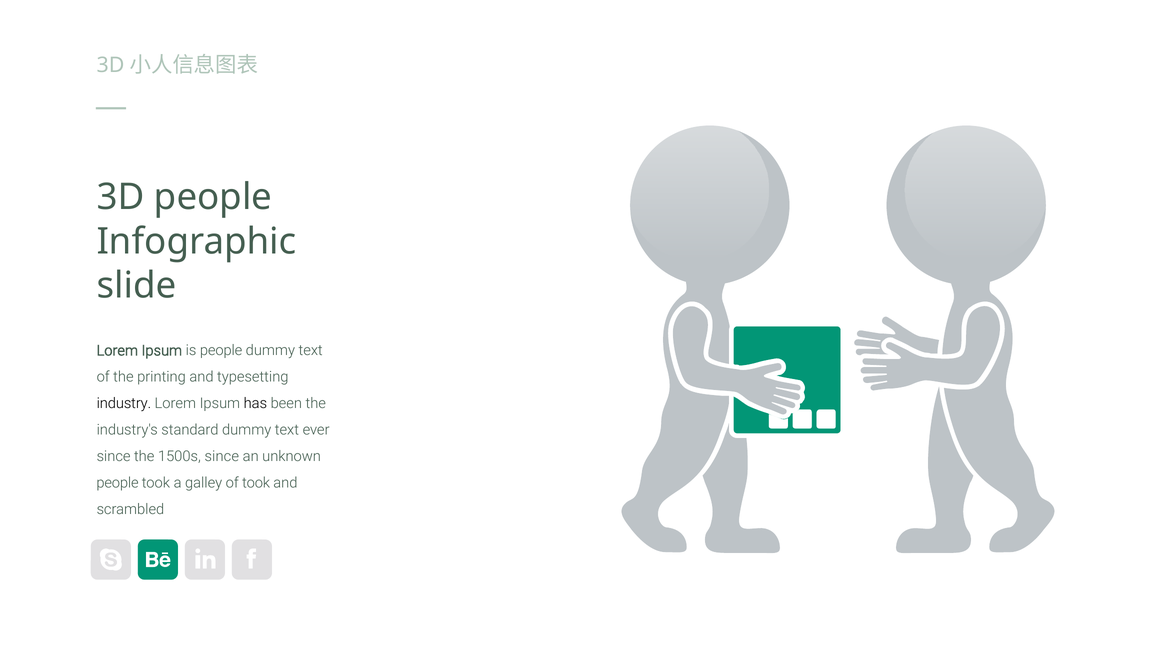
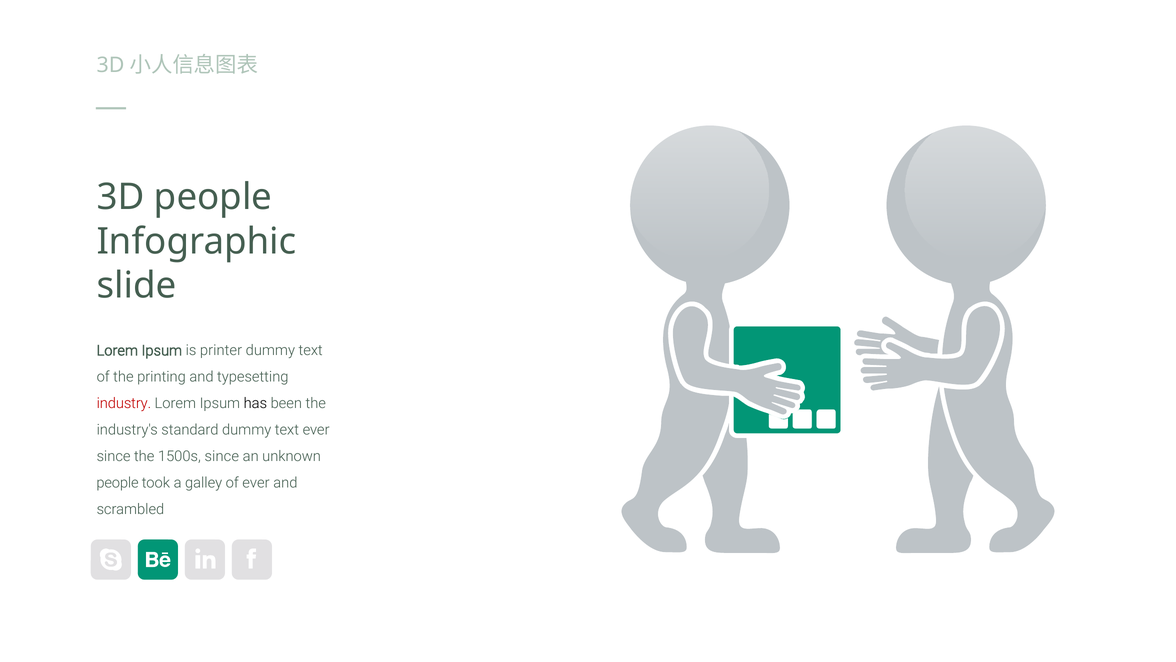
is people: people -> printer (221, 350)
industry colour: black -> red (124, 403)
of took: took -> ever (256, 483)
